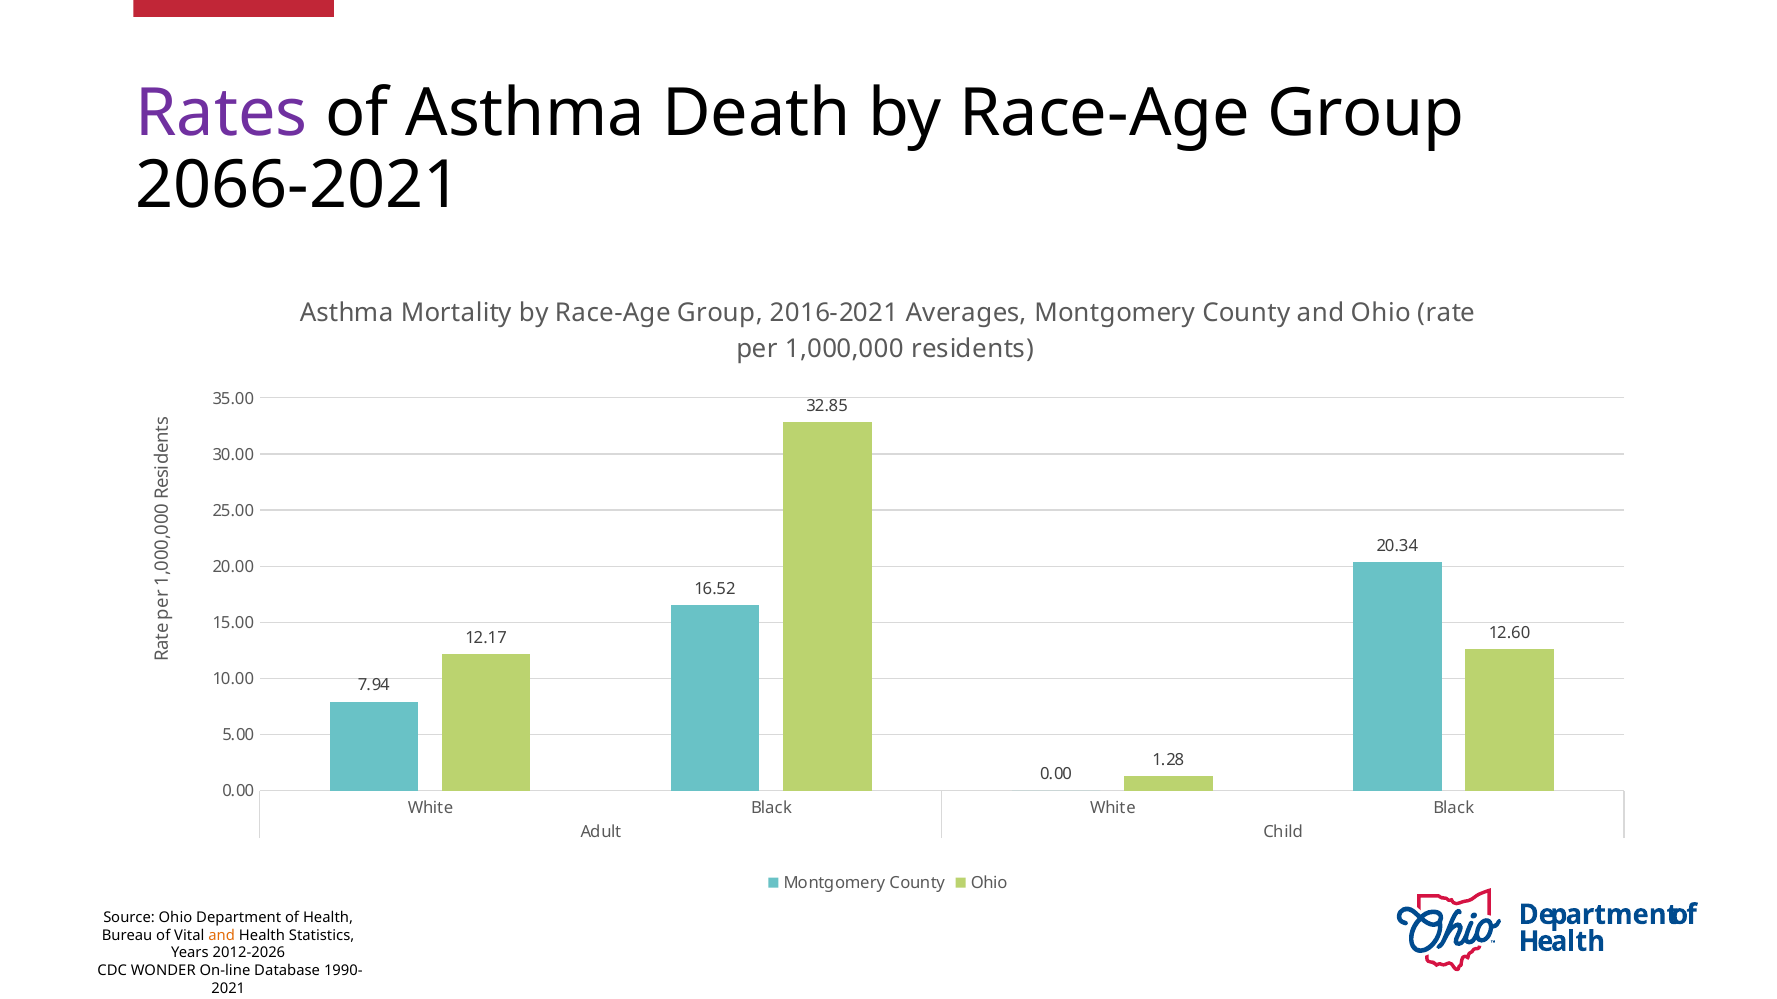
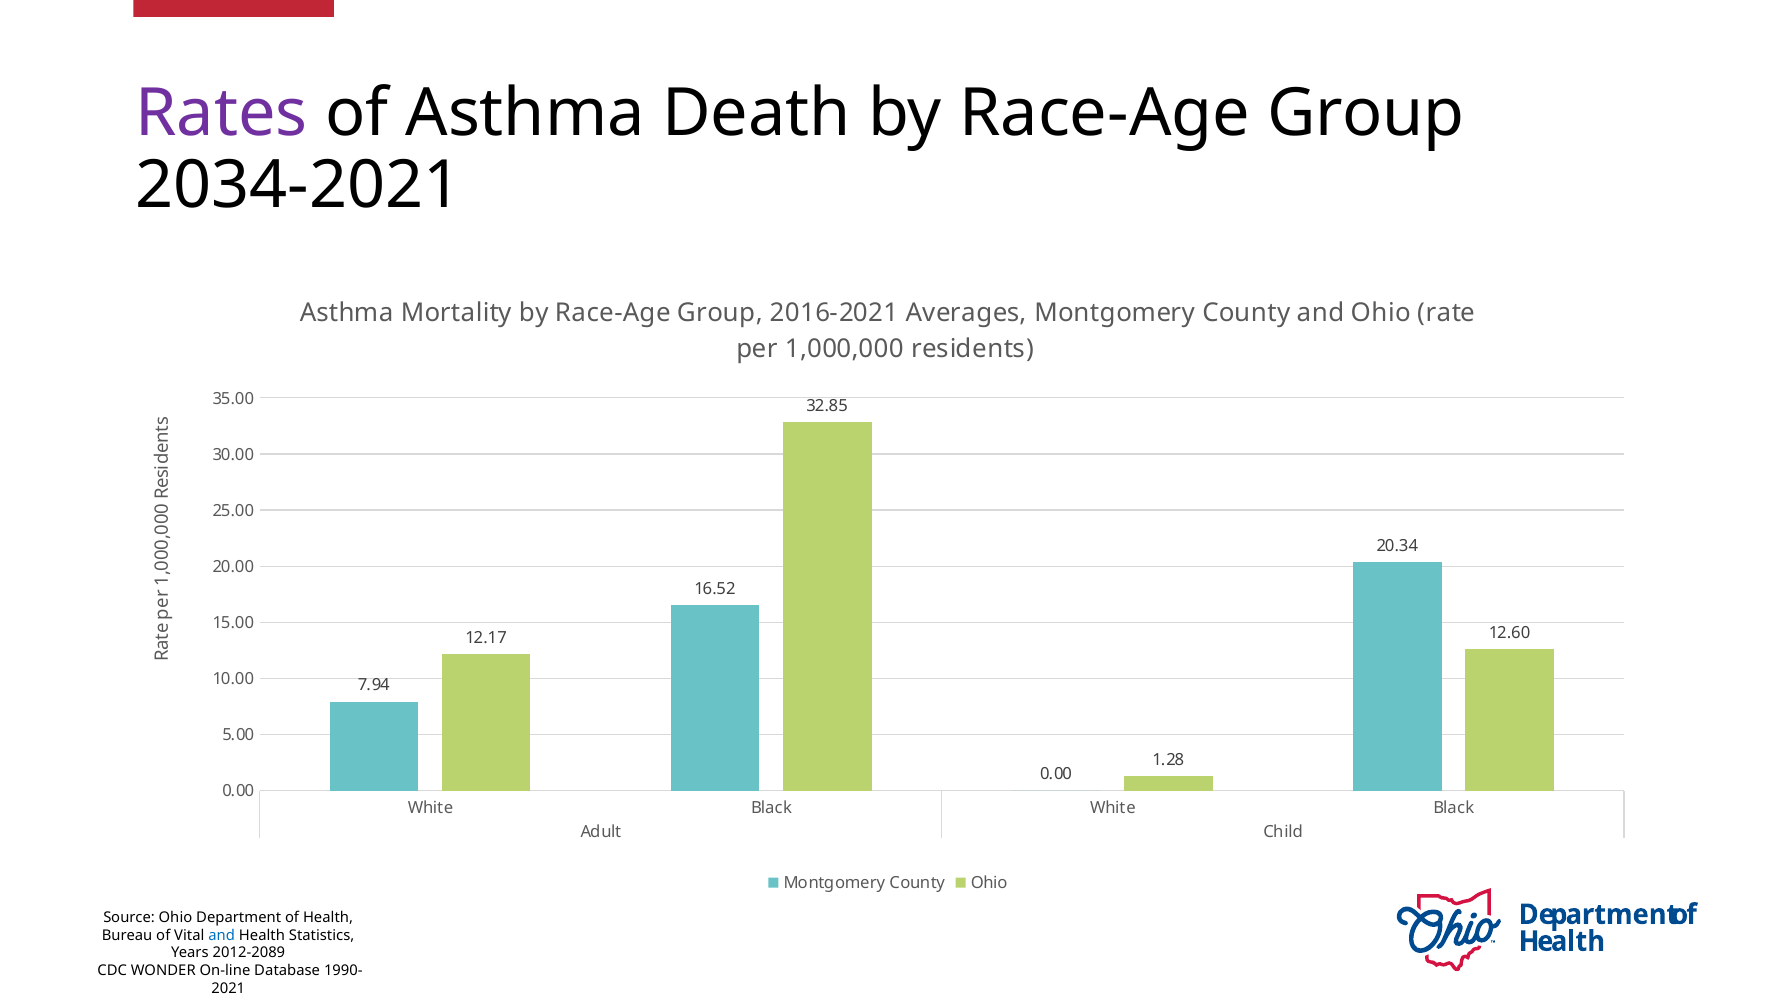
2066-2021: 2066-2021 -> 2034-2021 (298, 185)
and colour: orange -> blue (222, 936)
2012-2026: 2012-2026 -> 2012-2089 (249, 954)
